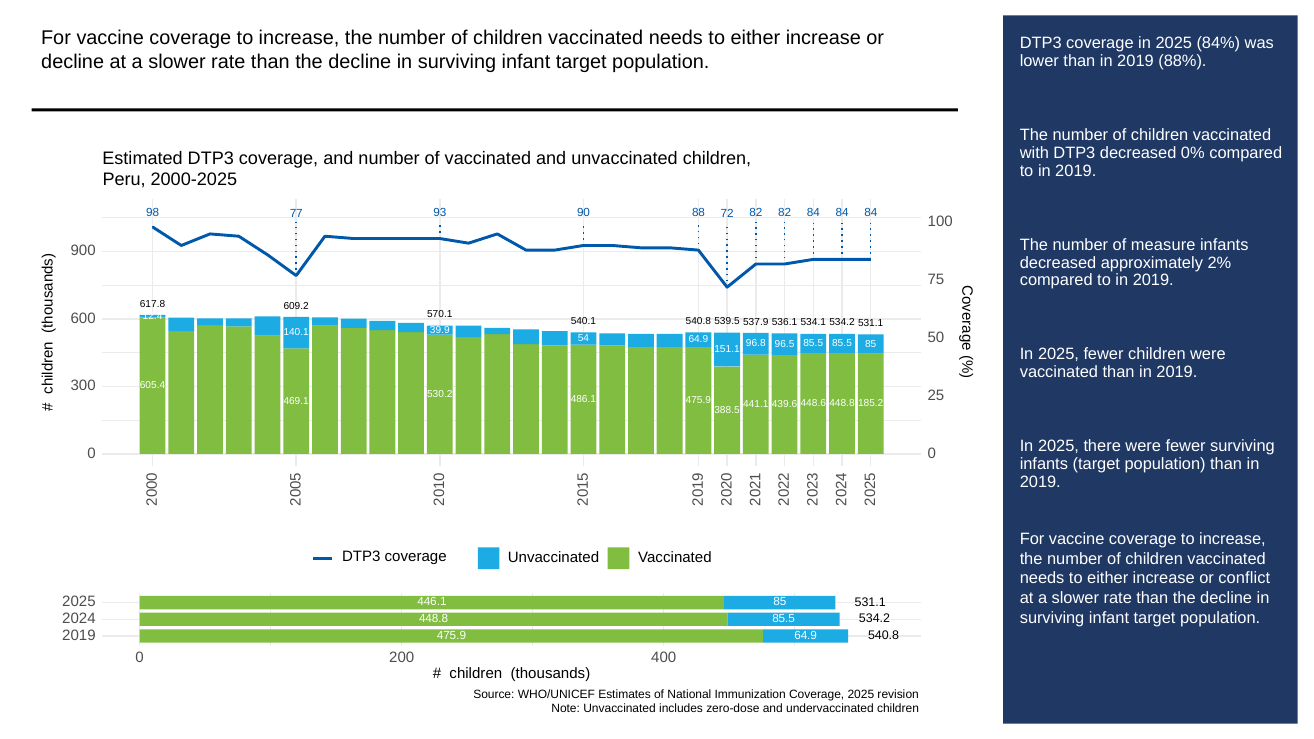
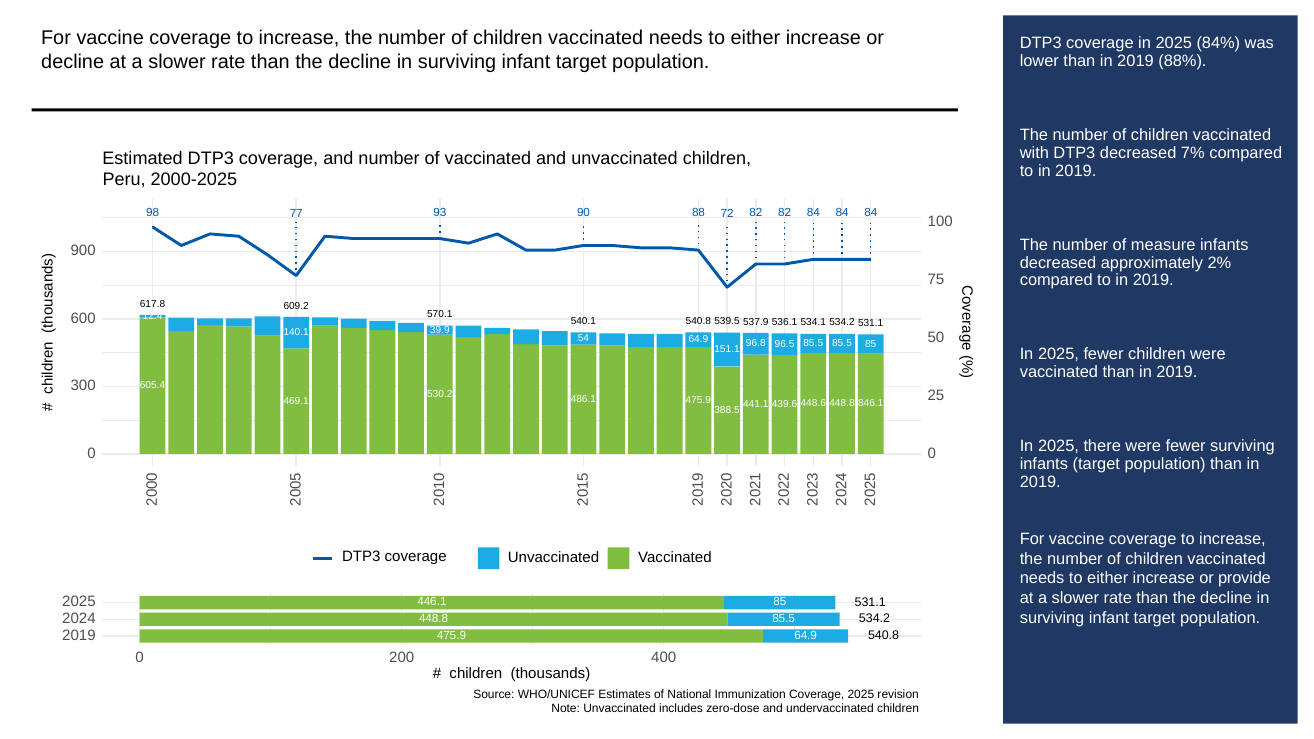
0%: 0% -> 7% (1193, 153)
185.2: 185.2 -> 846.1 (871, 403)
conflict: conflict -> provide (1244, 579)
